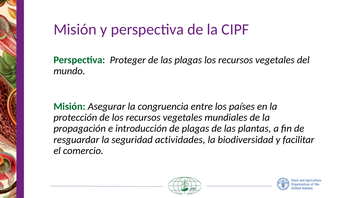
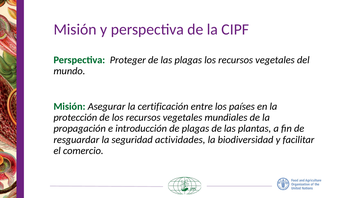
congruencia: congruencia -> certificación (163, 106)
